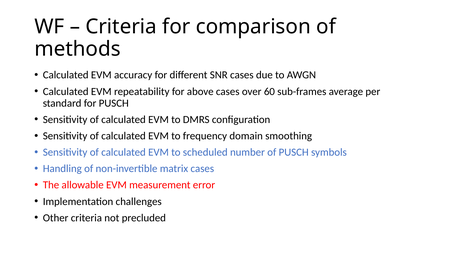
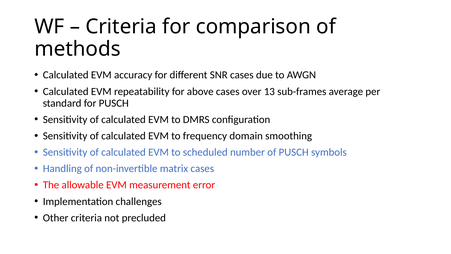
60: 60 -> 13 (269, 91)
